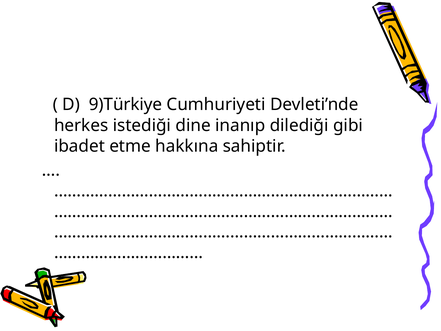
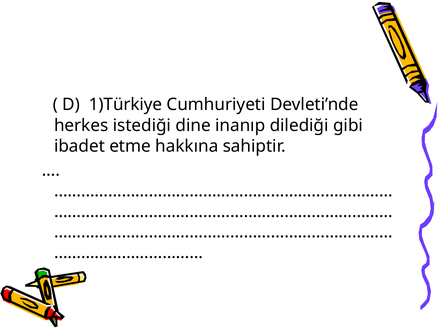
9)Türkiye: 9)Türkiye -> 1)Türkiye (126, 104)
